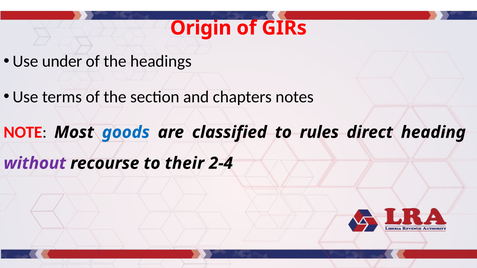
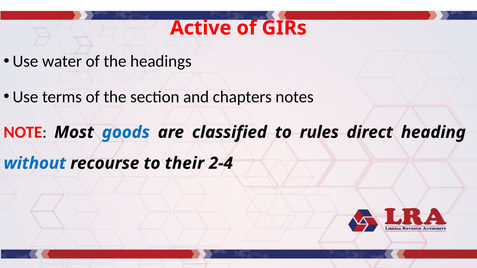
Origin: Origin -> Active (201, 28)
under: under -> water (62, 61)
without colour: purple -> blue (35, 163)
